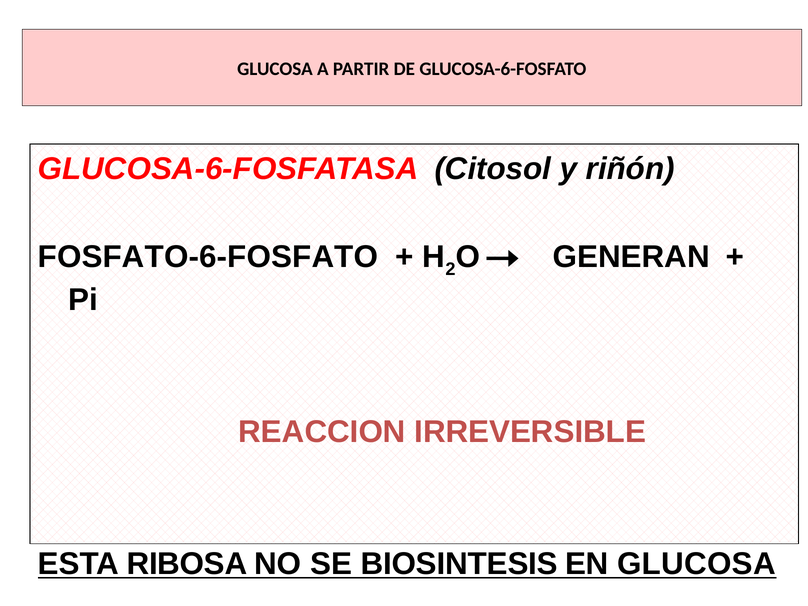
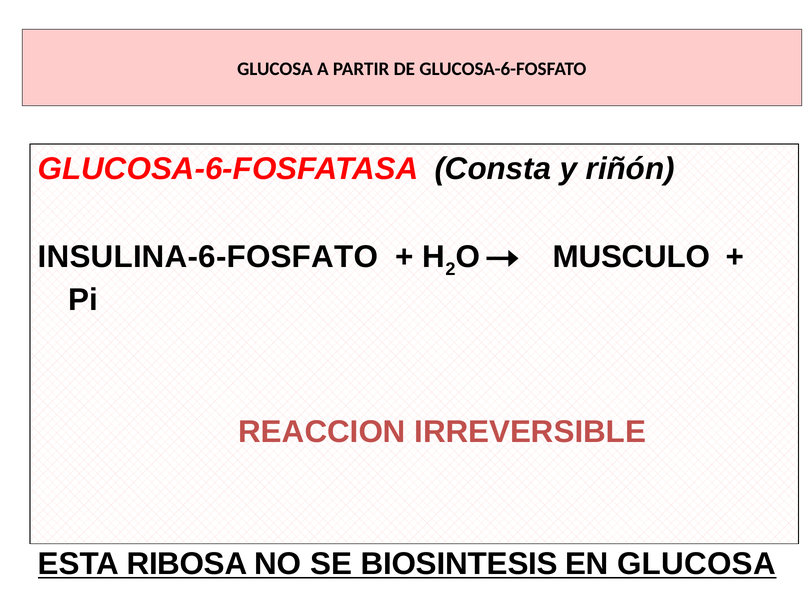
Citosol: Citosol -> Consta (493, 169)
FOSFATO-6-FOSFATO: FOSFATO-6-FOSFATO -> INSULINA-6-FOSFATO (208, 257)
GENERAN: GENERAN -> MUSCULO (631, 257)
